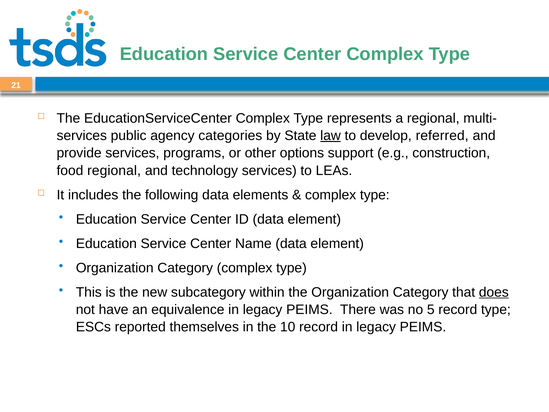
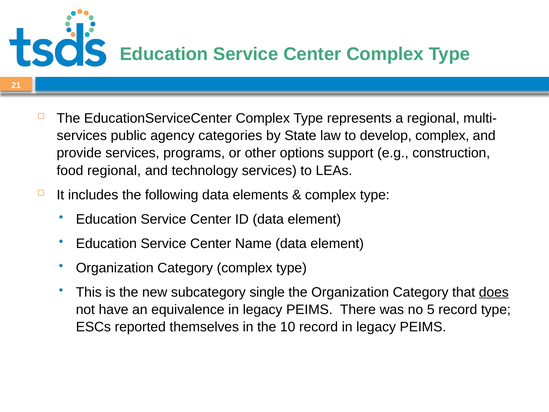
law underline: present -> none (331, 136)
develop referred: referred -> complex (442, 136)
within: within -> single (267, 292)
